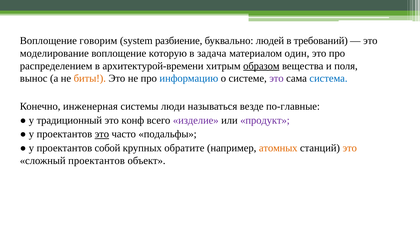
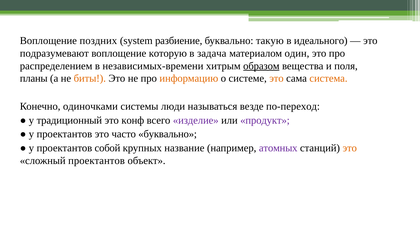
говорим: говорим -> поздних (98, 41)
людей: людей -> такую (270, 41)
требований: требований -> идеального (321, 41)
моделирование: моделирование -> подразумевают (54, 53)
архитектурой-времени: архитектурой-времени -> независимых-времени (153, 66)
вынос: вынос -> планы (34, 79)
информацию colour: blue -> orange (189, 79)
это colour: purple -> orange (276, 79)
система colour: blue -> orange (328, 79)
инженерная: инженерная -> одиночками (90, 106)
по-главные: по-главные -> по-переход (293, 106)
это underline: present -> none (102, 134)
часто подальфы: подальфы -> буквально (168, 134)
обратите: обратите -> название (184, 148)
атомных colour: orange -> purple (278, 148)
